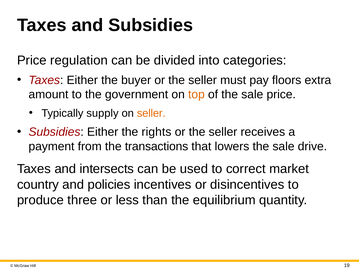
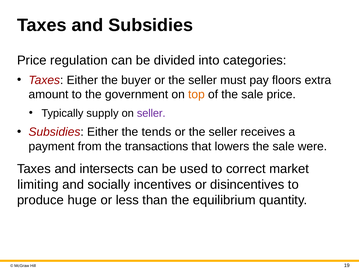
seller colour: orange -> purple (151, 113)
rights: rights -> tends (156, 132)
drive: drive -> were (312, 146)
country: country -> limiting (38, 185)
policies: policies -> socially (109, 185)
three: three -> huge (82, 200)
